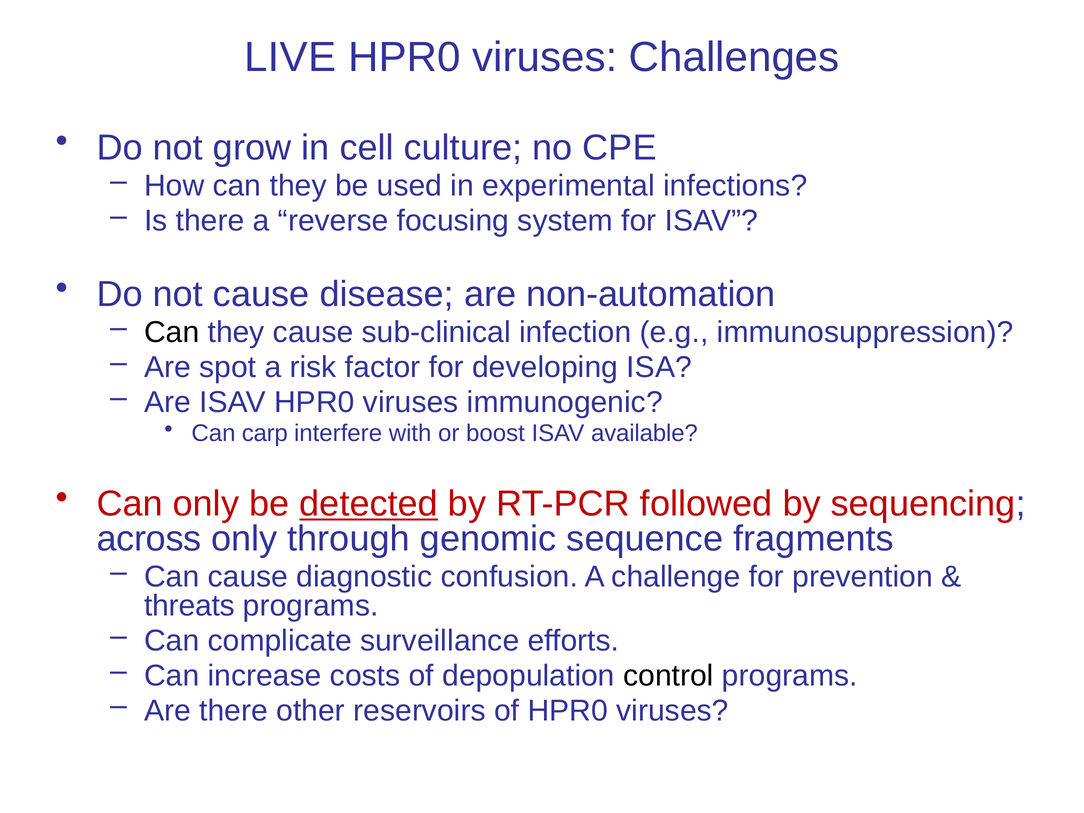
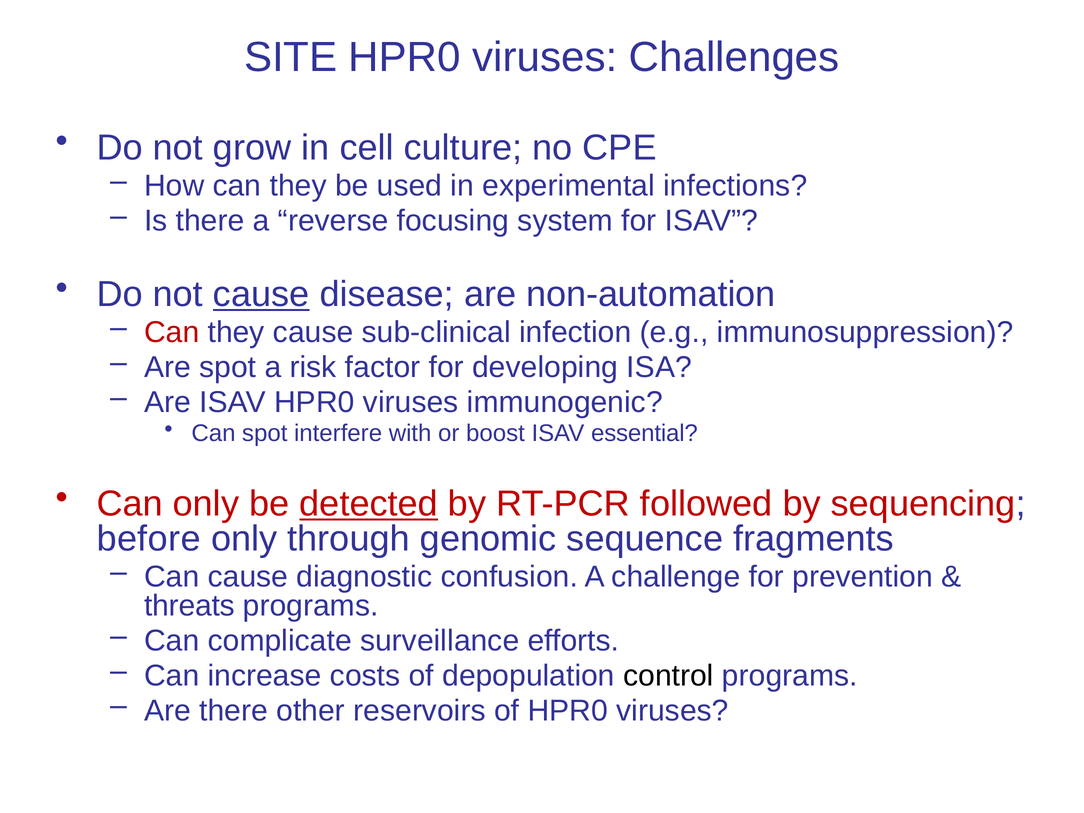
LIVE: LIVE -> SITE (291, 57)
cause underline: none -> present (261, 294)
Can colour: black -> red (172, 332)
Can carp: carp -> spot (265, 434)
available: available -> essential (644, 434)
across: across -> before (149, 539)
